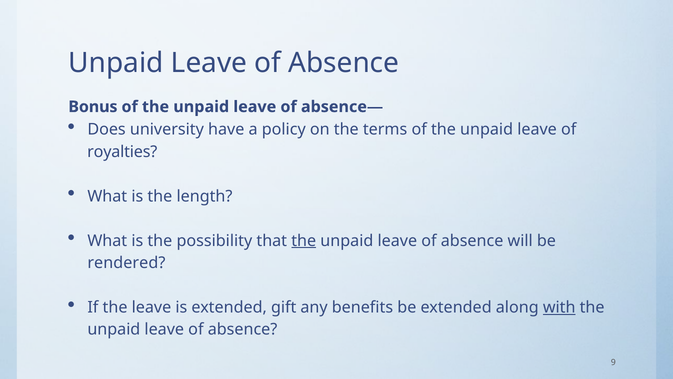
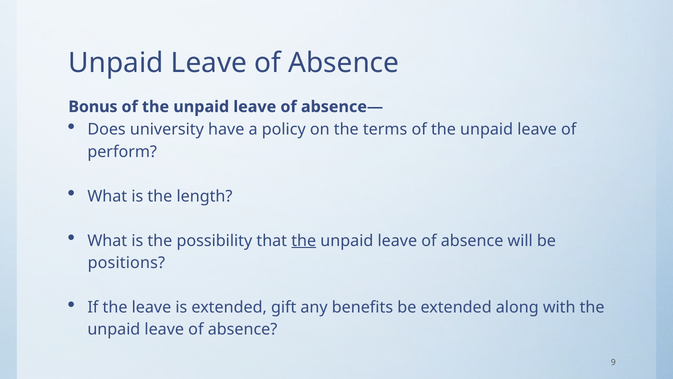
royalties: royalties -> perform (122, 152)
rendered: rendered -> positions (126, 263)
with underline: present -> none (559, 307)
